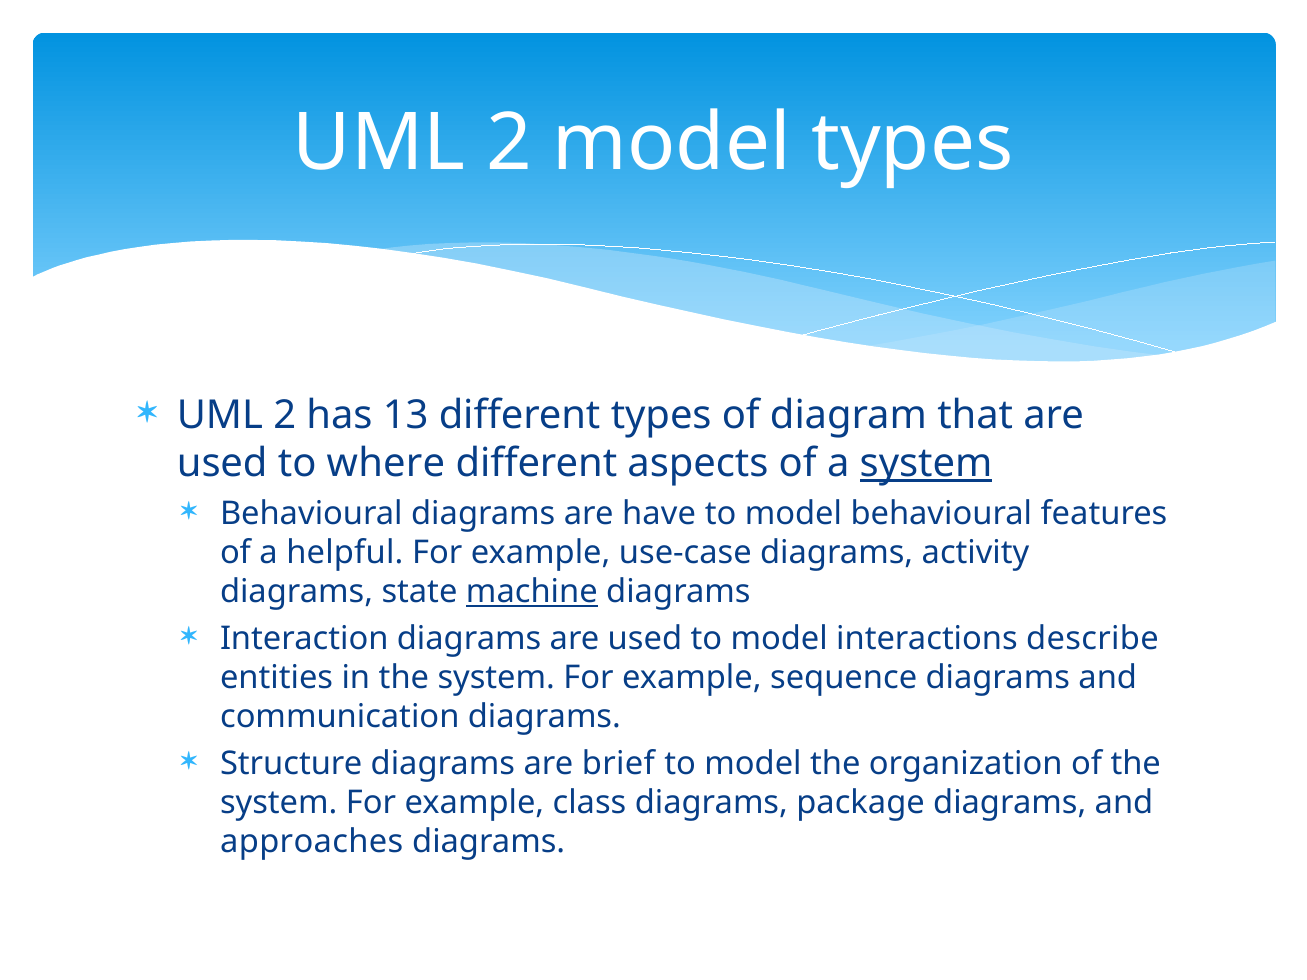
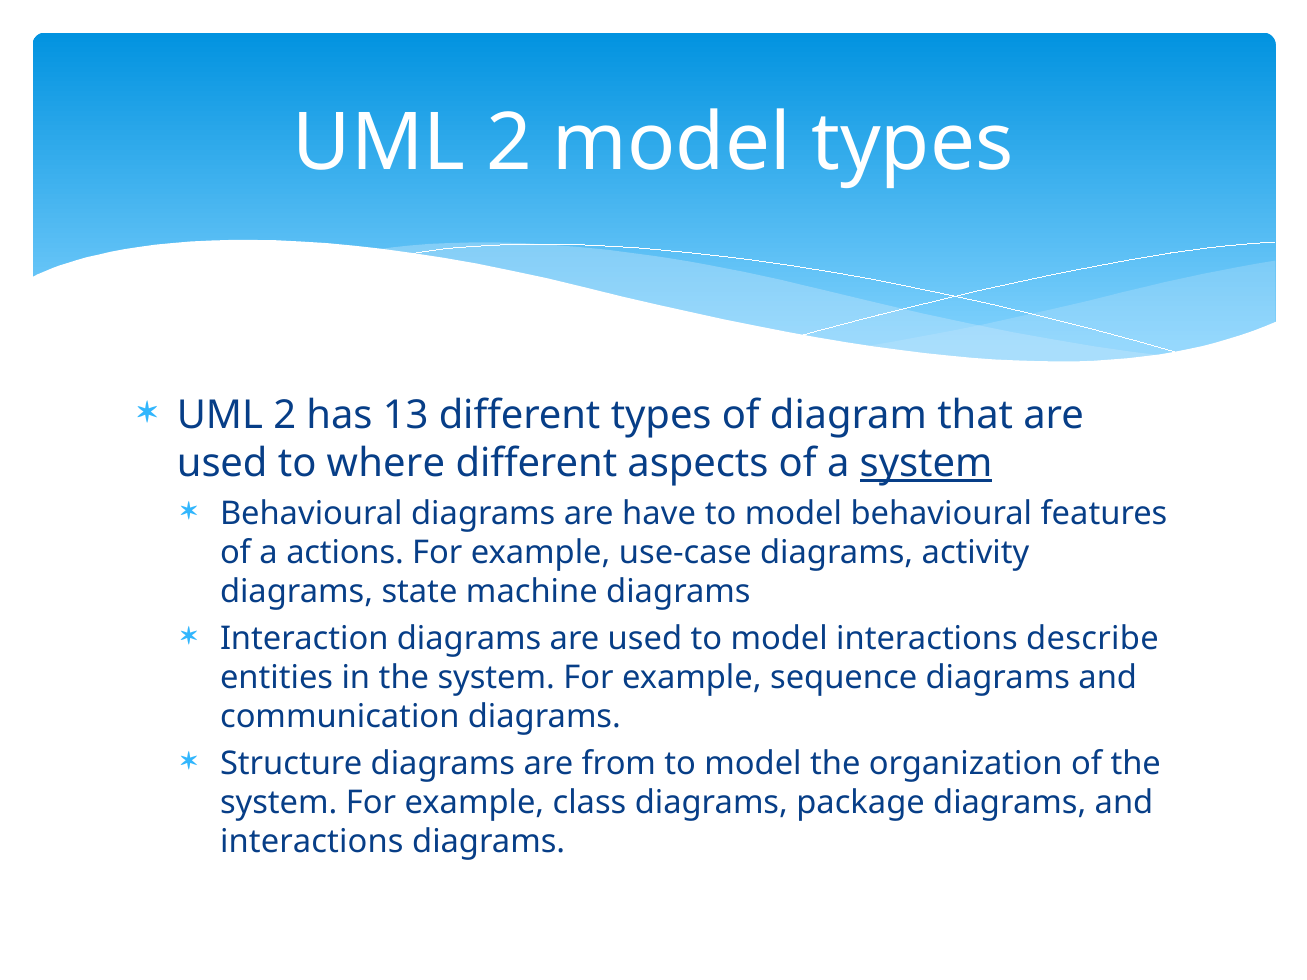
helpful: helpful -> actions (345, 553)
machine underline: present -> none (532, 592)
brief: brief -> from (619, 764)
approaches: approaches -> interactions (312, 842)
